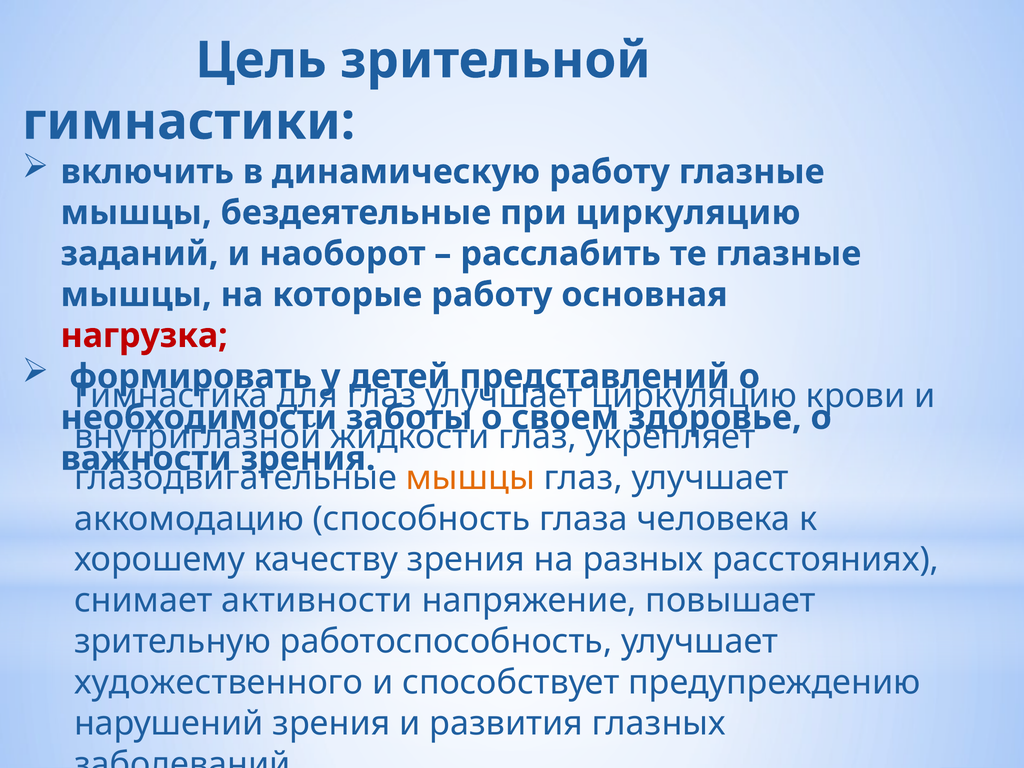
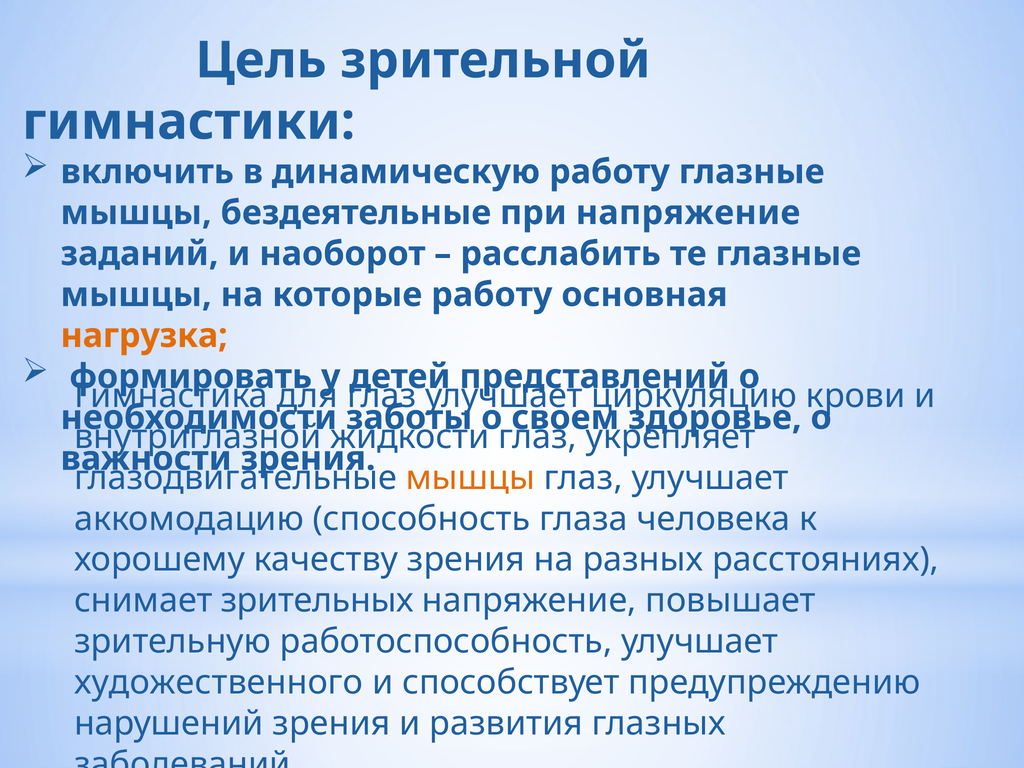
при циркуляцию: циркуляцию -> напряжение (688, 213)
нагрузка colour: red -> orange (144, 336)
активности: активности -> зрительных (317, 601)
